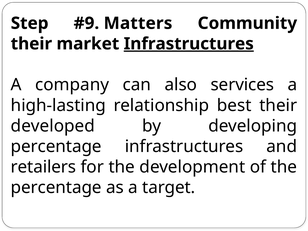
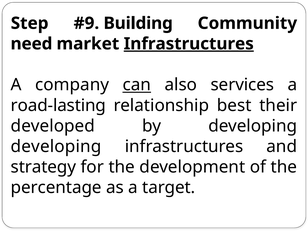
Matters: Matters -> Building (138, 23)
their: their -> need (31, 44)
can underline: none -> present (137, 85)
high-lasting: high-lasting -> road-lasting (58, 105)
percentage: percentage -> developing (56, 146)
retailers: retailers -> strategy (43, 167)
